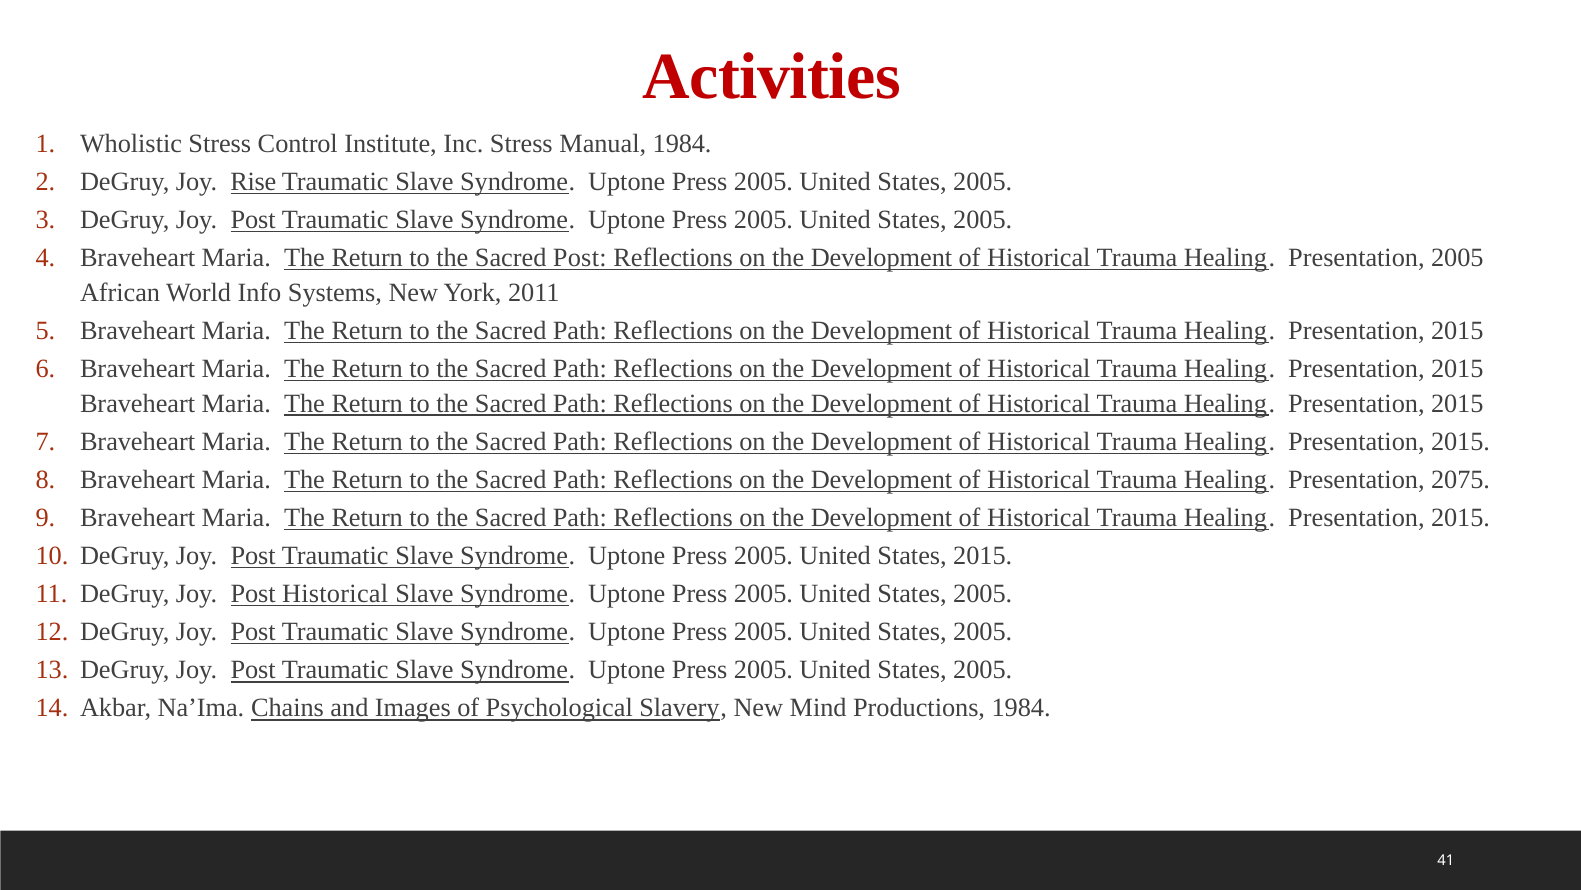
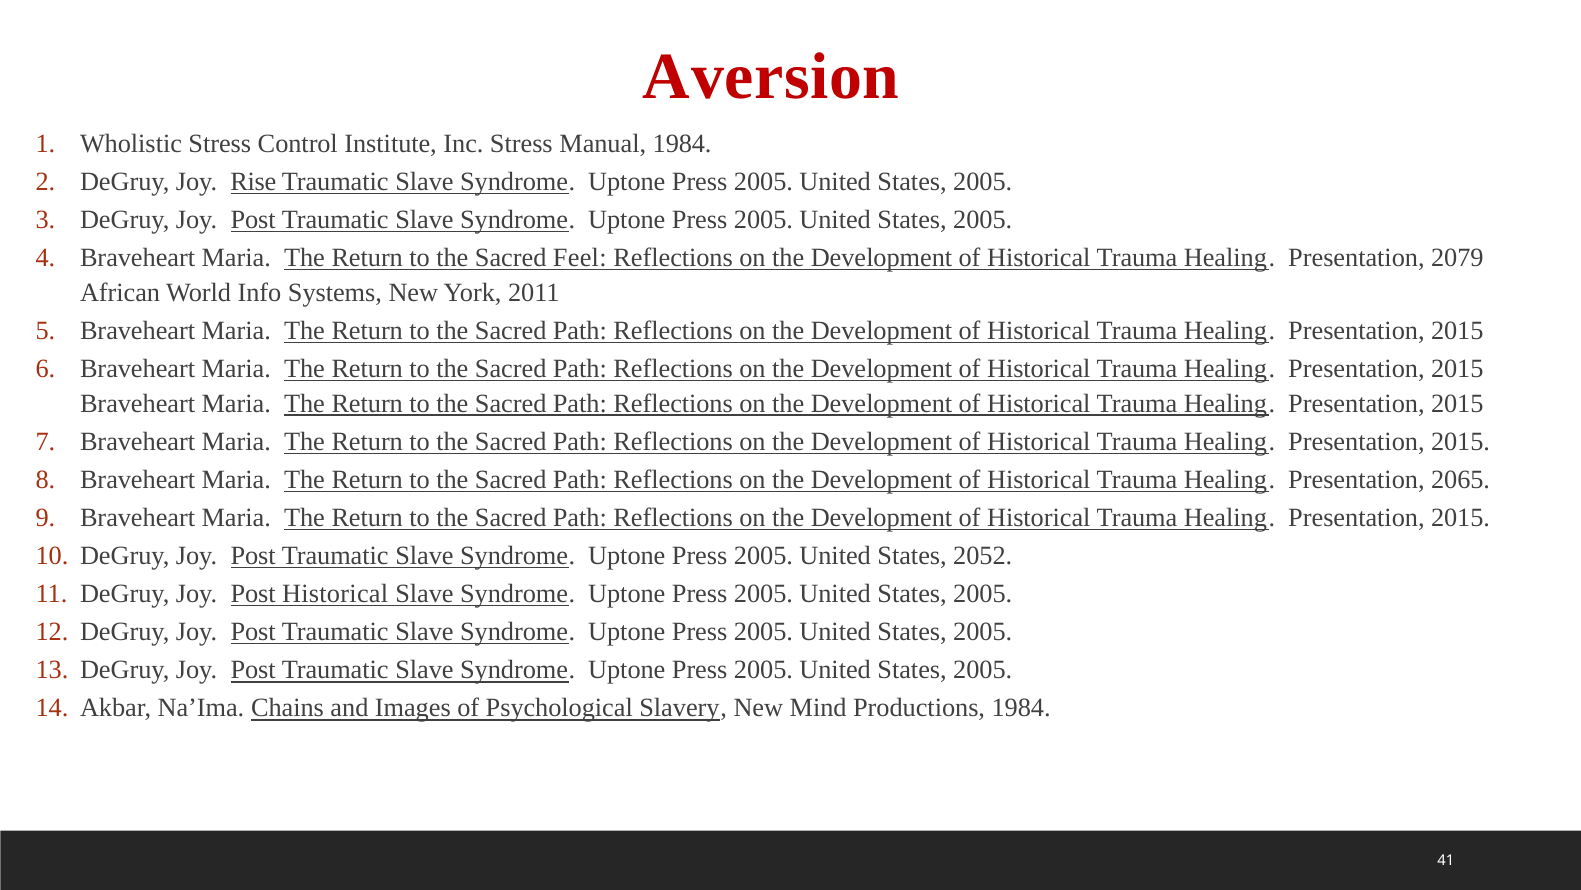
Activities: Activities -> Aversion (771, 77)
Sacred Post: Post -> Feel (580, 258)
Presentation 2005: 2005 -> 2079 (1457, 258)
2075: 2075 -> 2065 (1461, 479)
States 2015: 2015 -> 2052 (983, 555)
